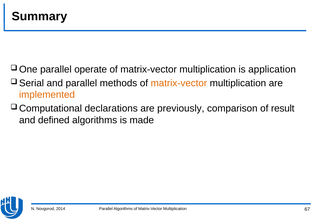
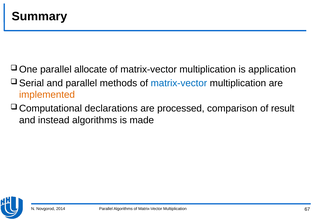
operate: operate -> allocate (91, 70)
matrix-vector colour: orange -> blue (179, 83)
previously: previously -> processed (181, 109)
defined: defined -> instead (54, 120)
